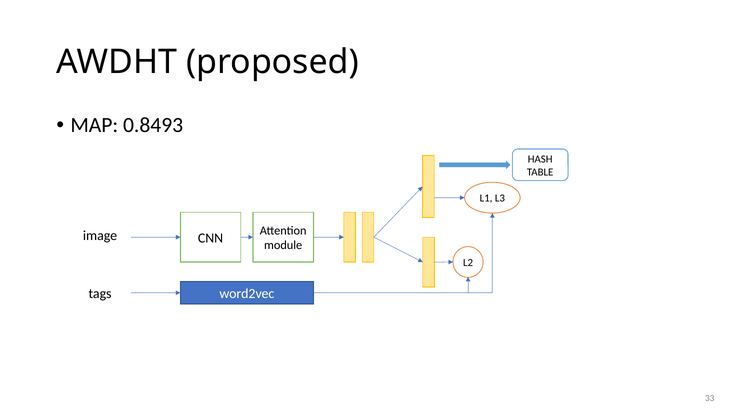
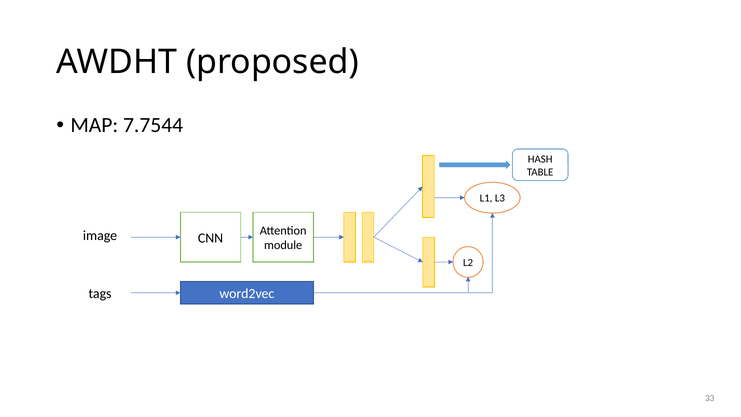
0.8493: 0.8493 -> 7.7544 (153, 125)
